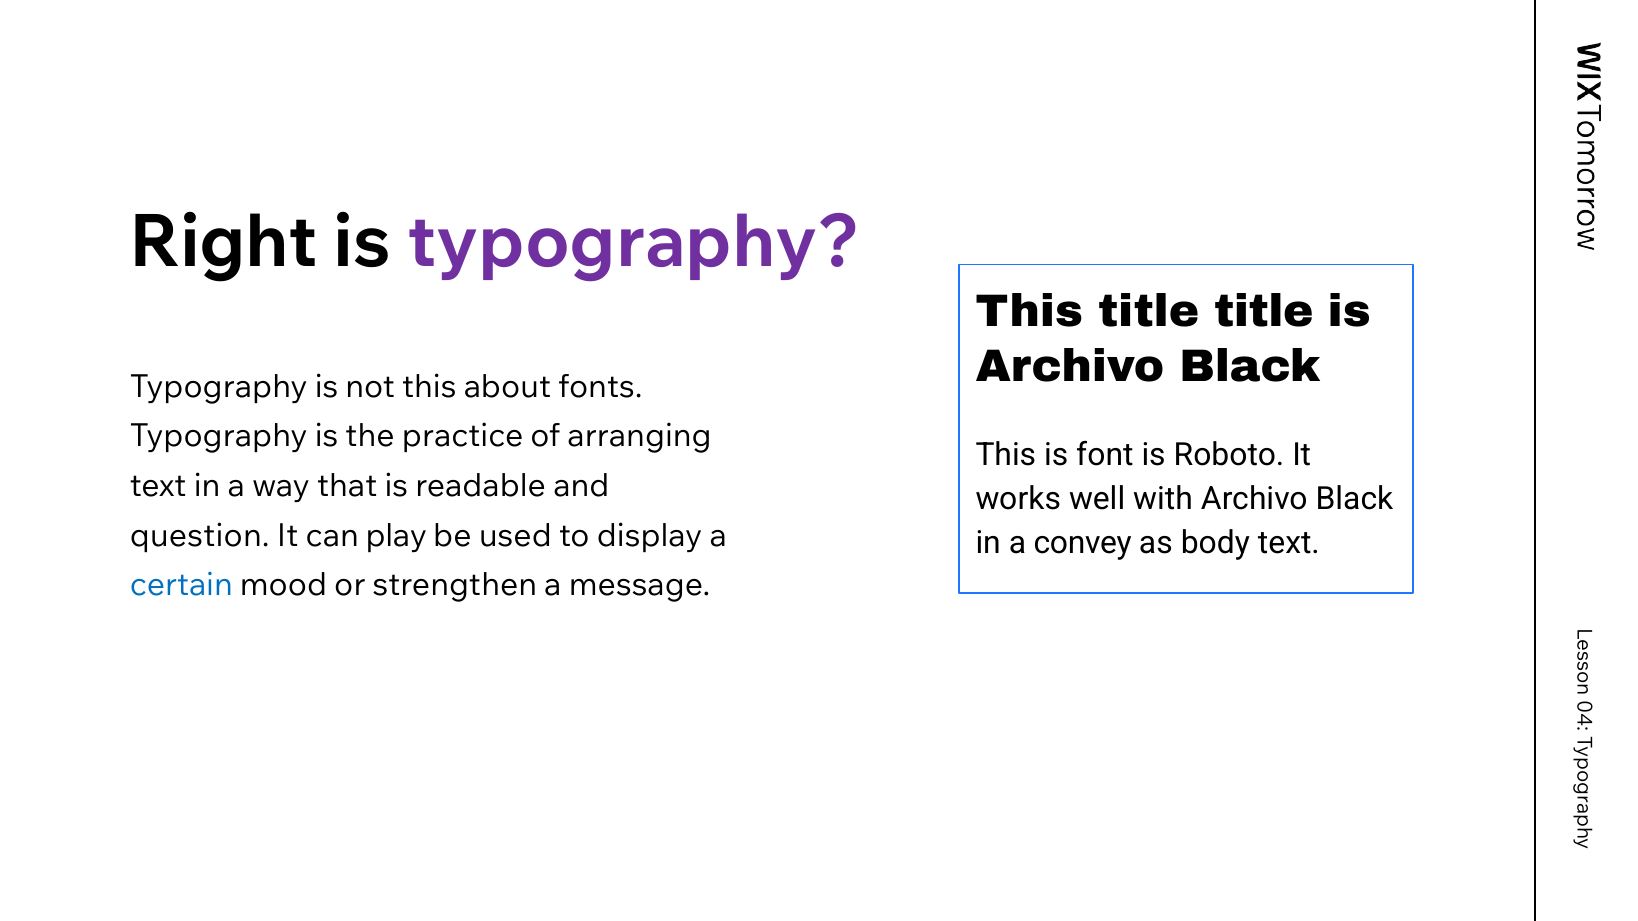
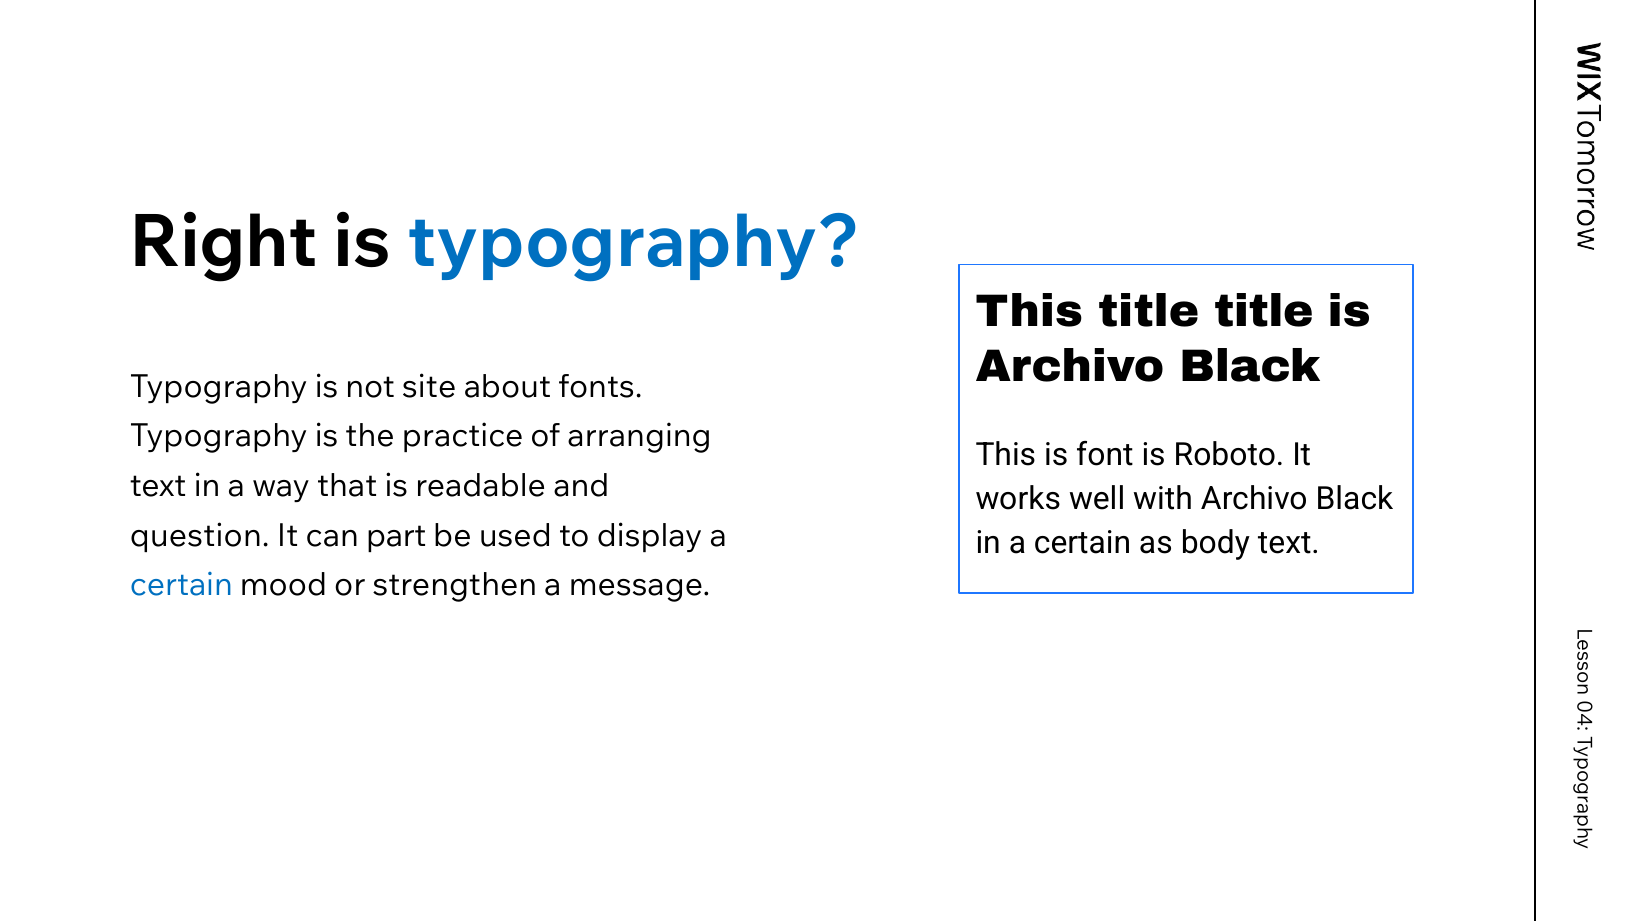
typography colour: purple -> blue (634, 243)
not this: this -> site (429, 387)
play: play -> part (396, 536)
in a convey: convey -> certain (1083, 543)
